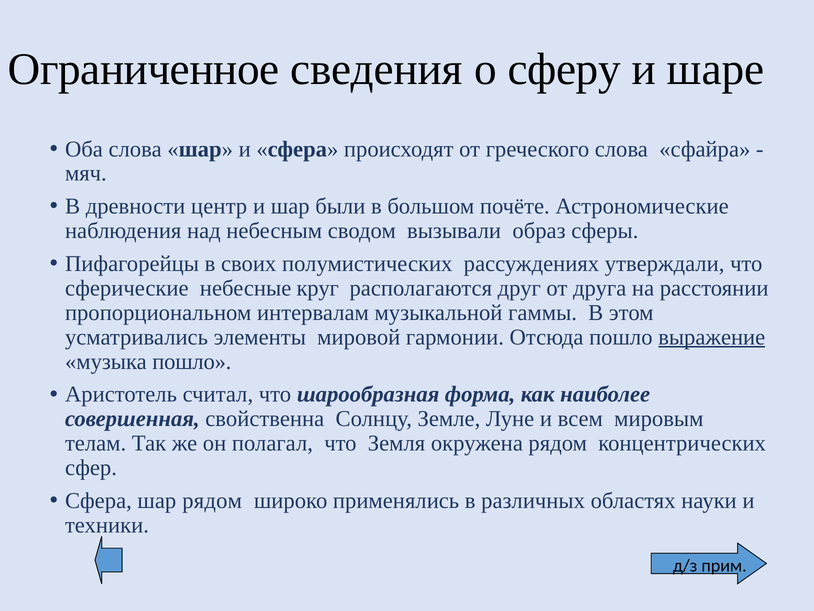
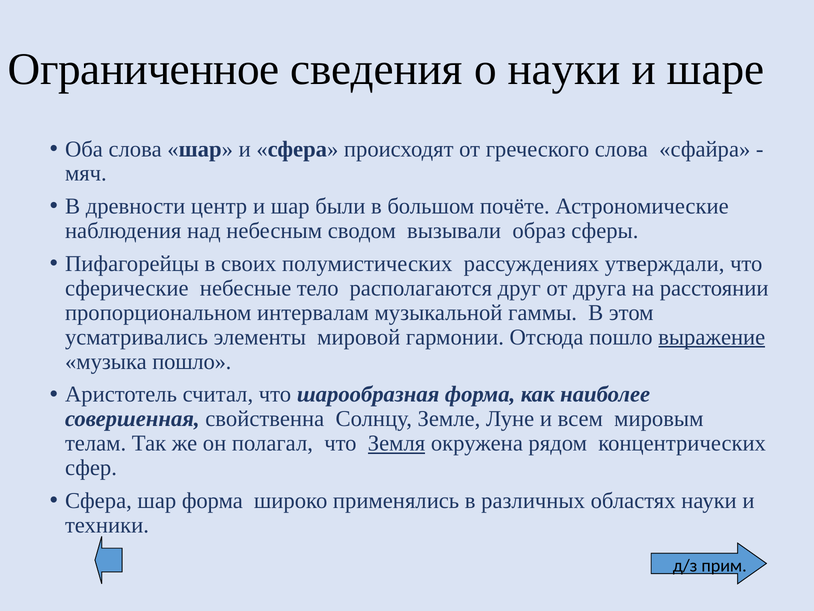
о сферу: сферу -> науки (564, 69)
круг: круг -> тело (318, 288)
Земля underline: none -> present (397, 443)
шар рядом: рядом -> форма (212, 500)
